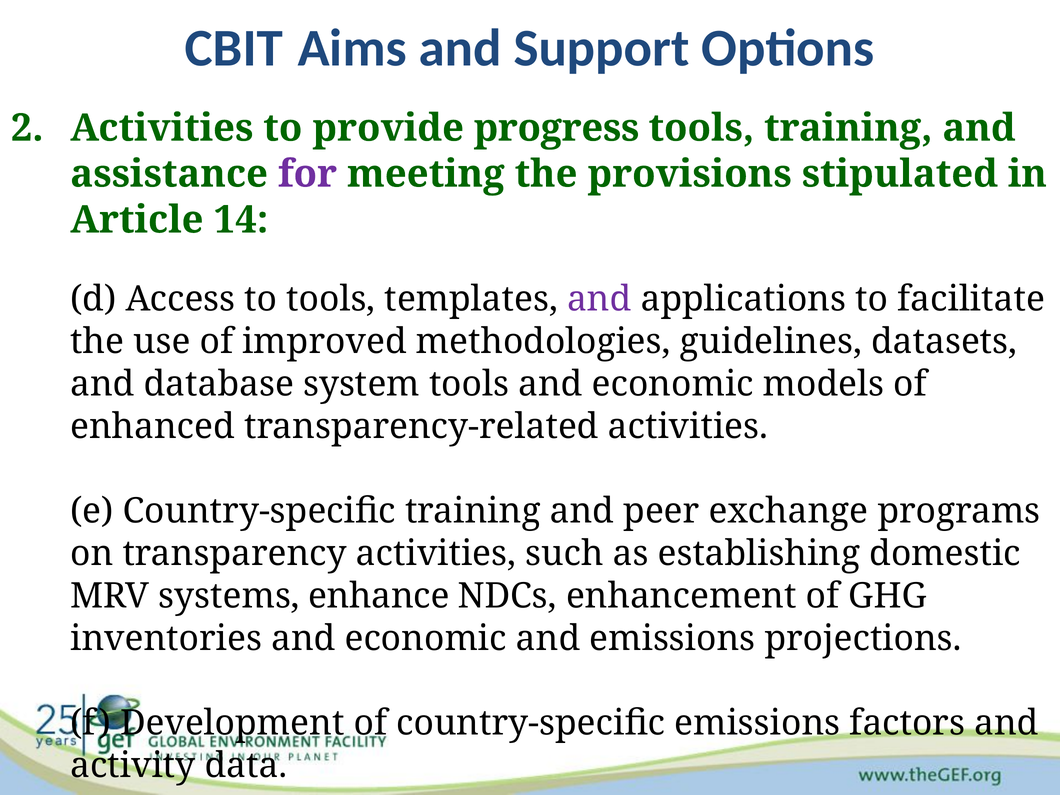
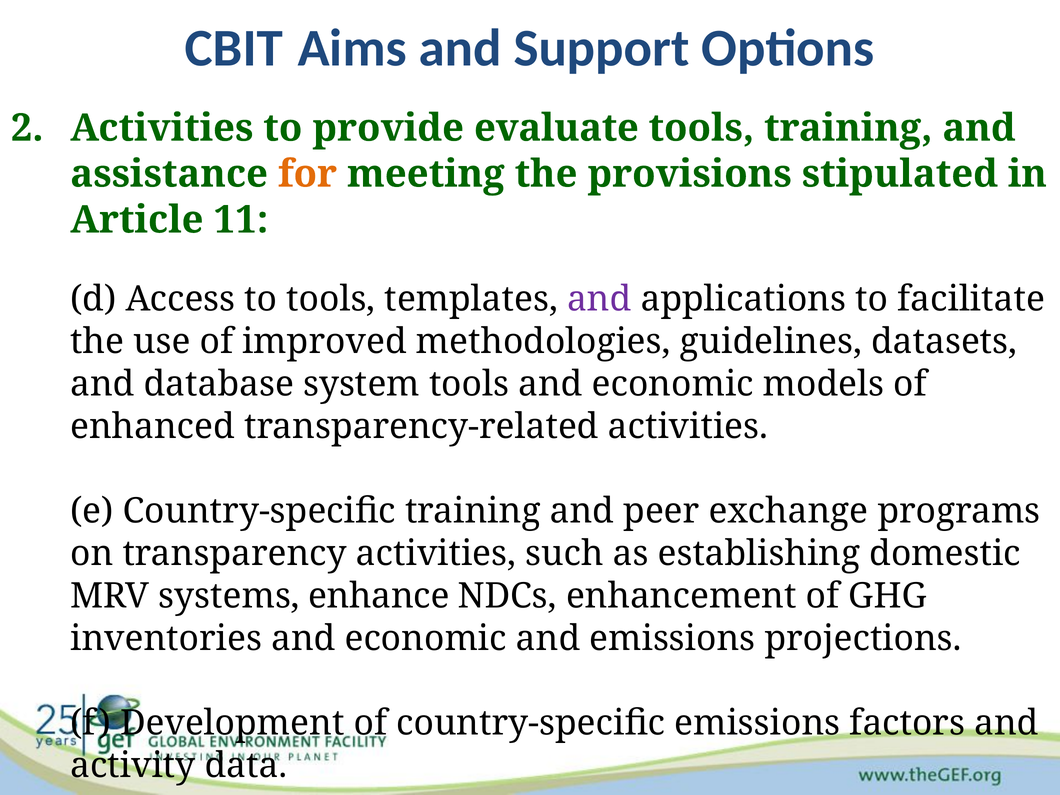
progress: progress -> evaluate (556, 128)
for colour: purple -> orange (308, 174)
14: 14 -> 11 (241, 220)
